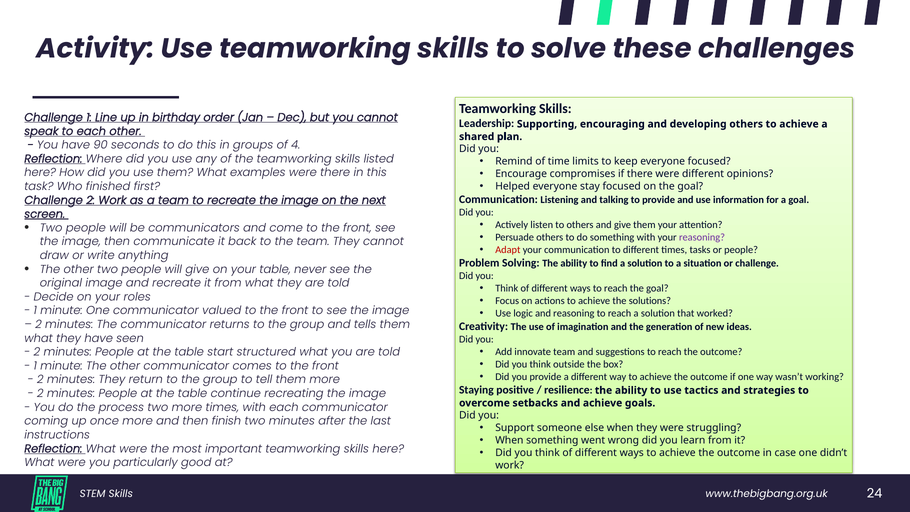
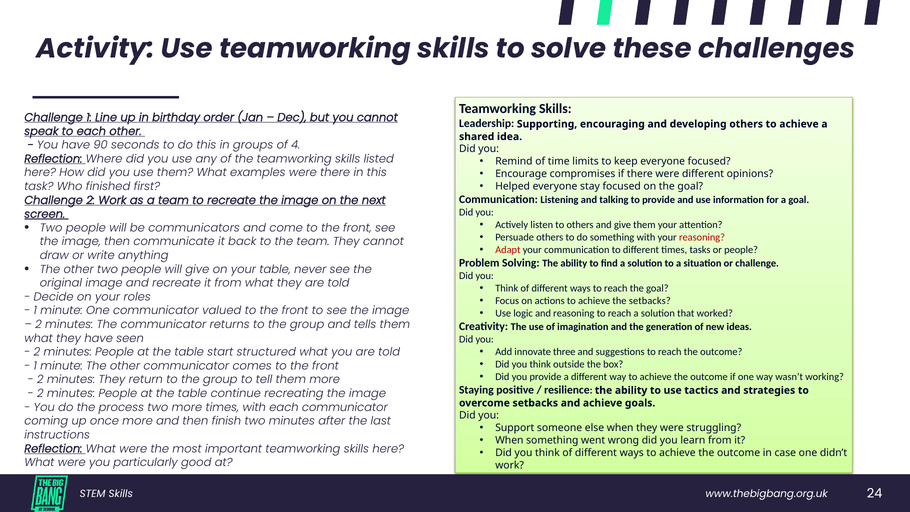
plan: plan -> idea (510, 137)
reasoning colour: purple -> red (702, 237)
the solutions: solutions -> setbacks (650, 301)
innovate team: team -> three (564, 352)
